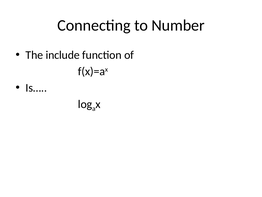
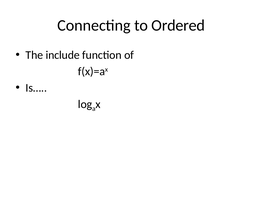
Number: Number -> Ordered (178, 25)
